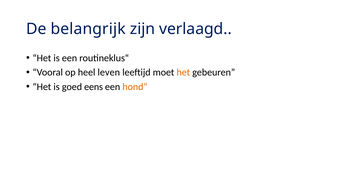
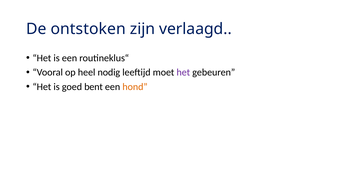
belangrijk: belangrijk -> ontstoken (88, 29)
leven: leven -> nodig (109, 72)
het colour: orange -> purple (183, 72)
eens: eens -> bent (94, 87)
